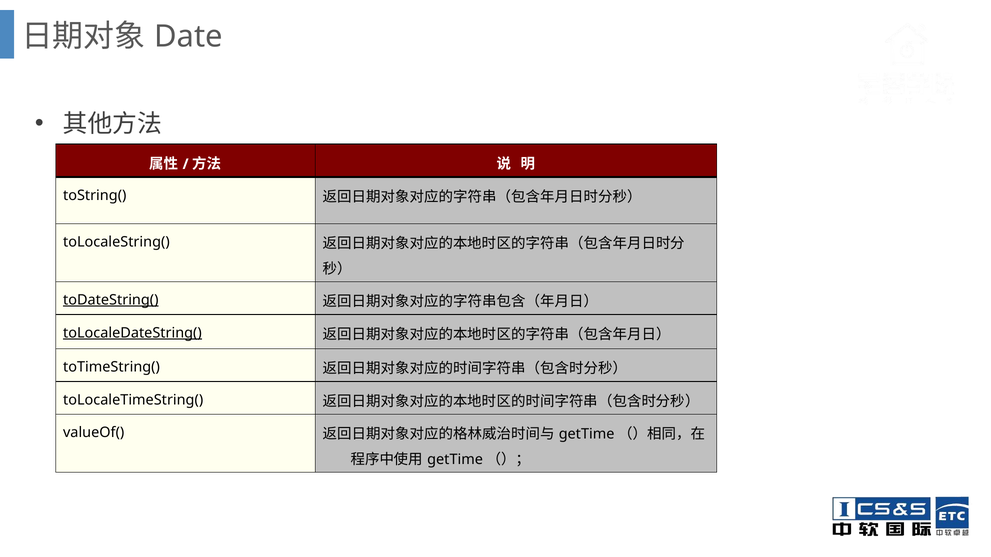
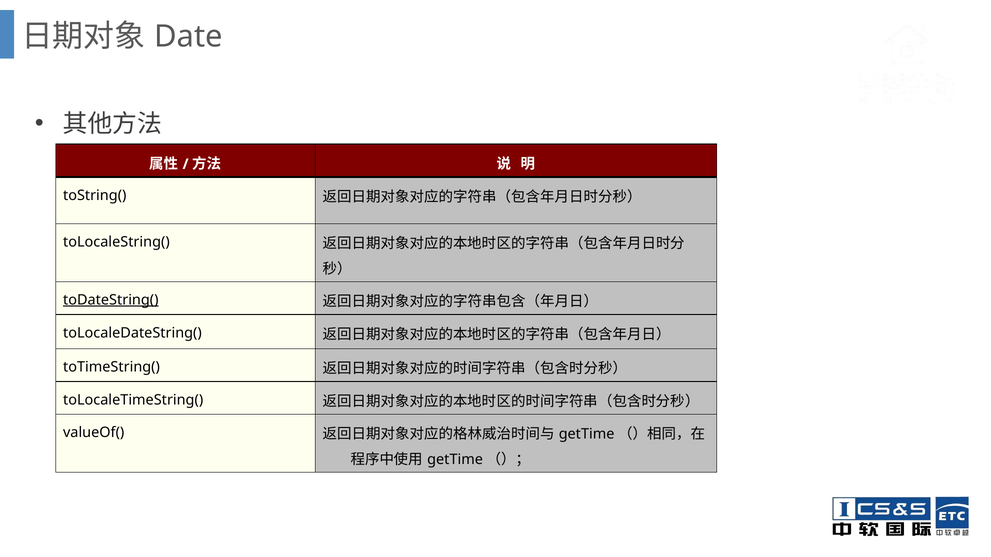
toLocaleDateString( underline: present -> none (132, 333)
